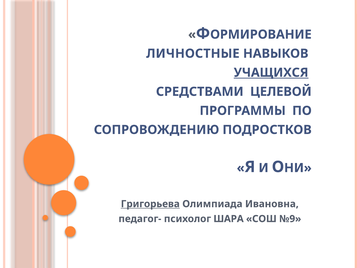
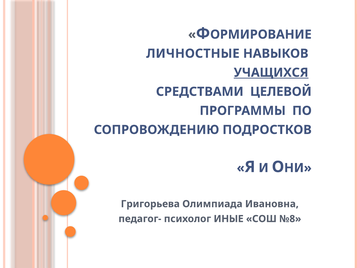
Григорьева underline: present -> none (150, 204)
ШАРА: ШАРА -> ИНЫЕ (229, 219)
№9: №9 -> №8 (290, 219)
